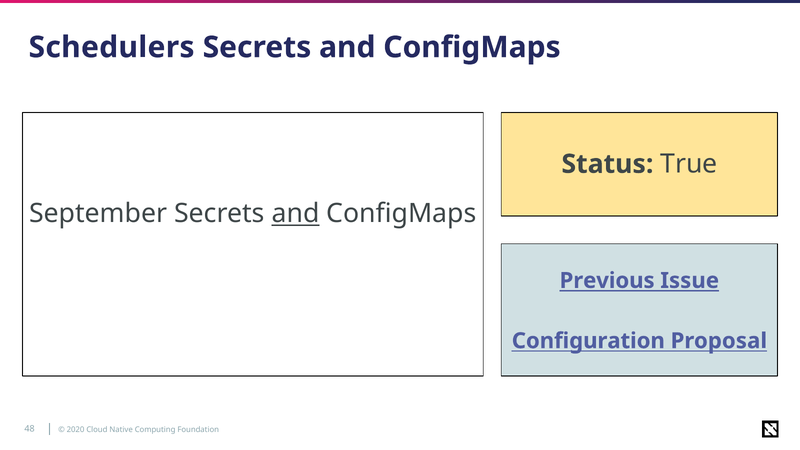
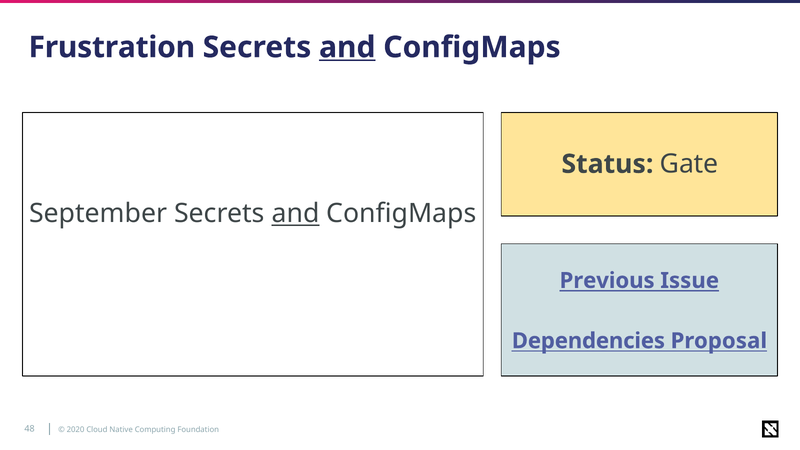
Schedulers: Schedulers -> Frustration (112, 47)
and underline: none -> present (347, 47)
True: True -> Gate (689, 164)
Configuration: Configuration -> Dependencies (588, 341)
